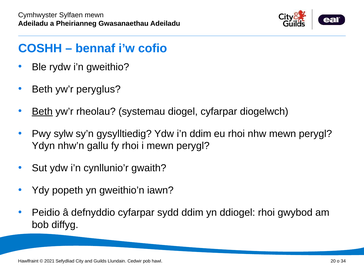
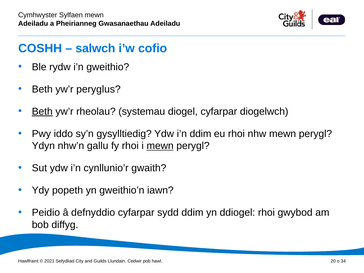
bennaf: bennaf -> salwch (95, 48)
sylw: sylw -> iddo (63, 134)
mewn underline: none -> present (160, 146)
